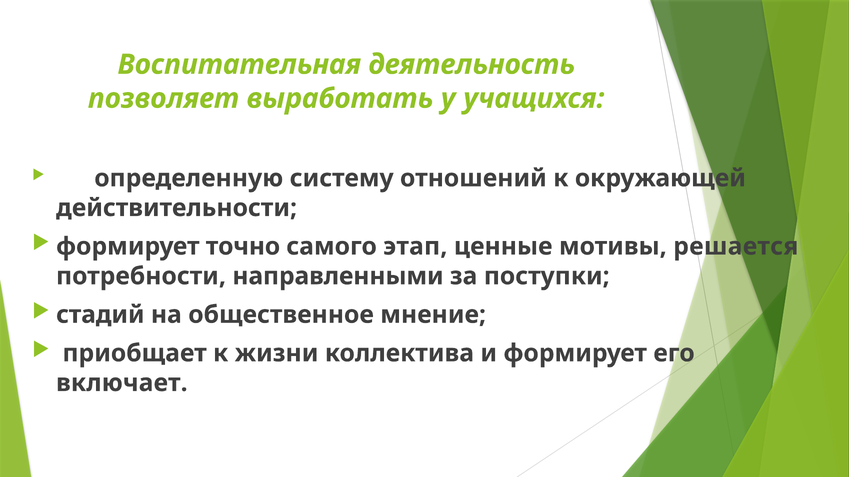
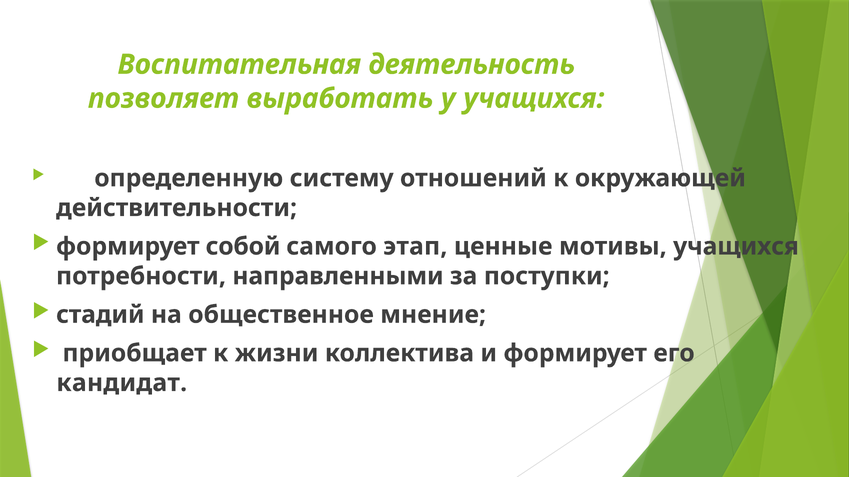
точно: точно -> собой (243, 247)
мотивы решается: решается -> учащихся (736, 247)
включает: включает -> кандидат (122, 383)
